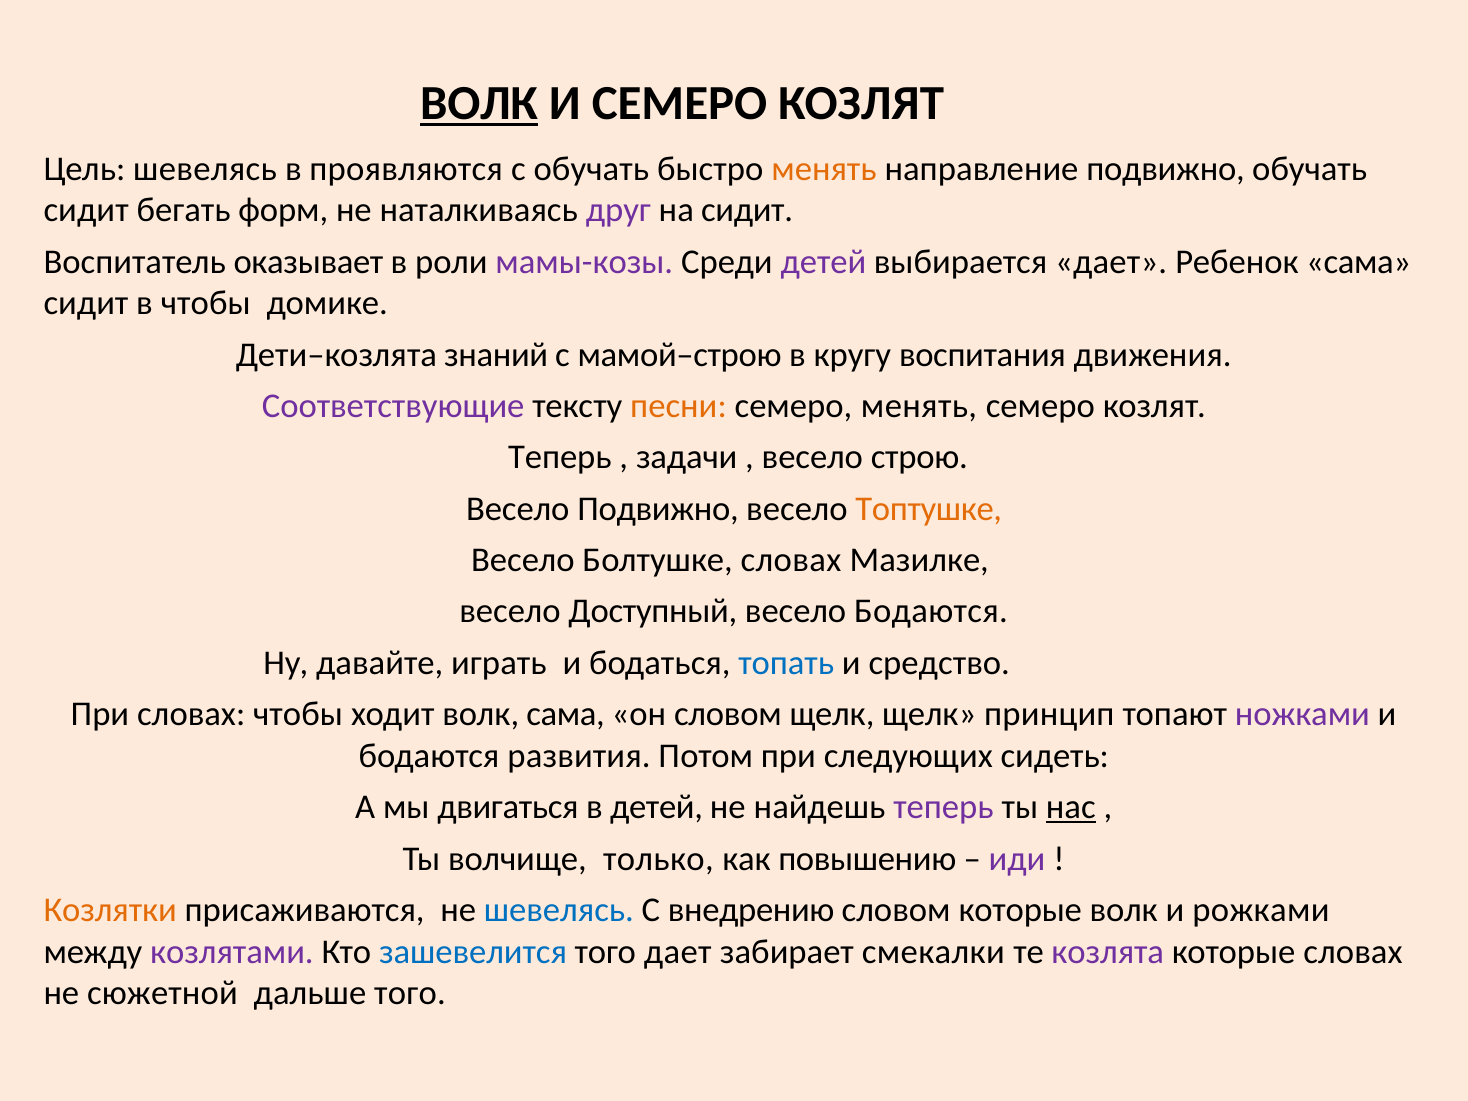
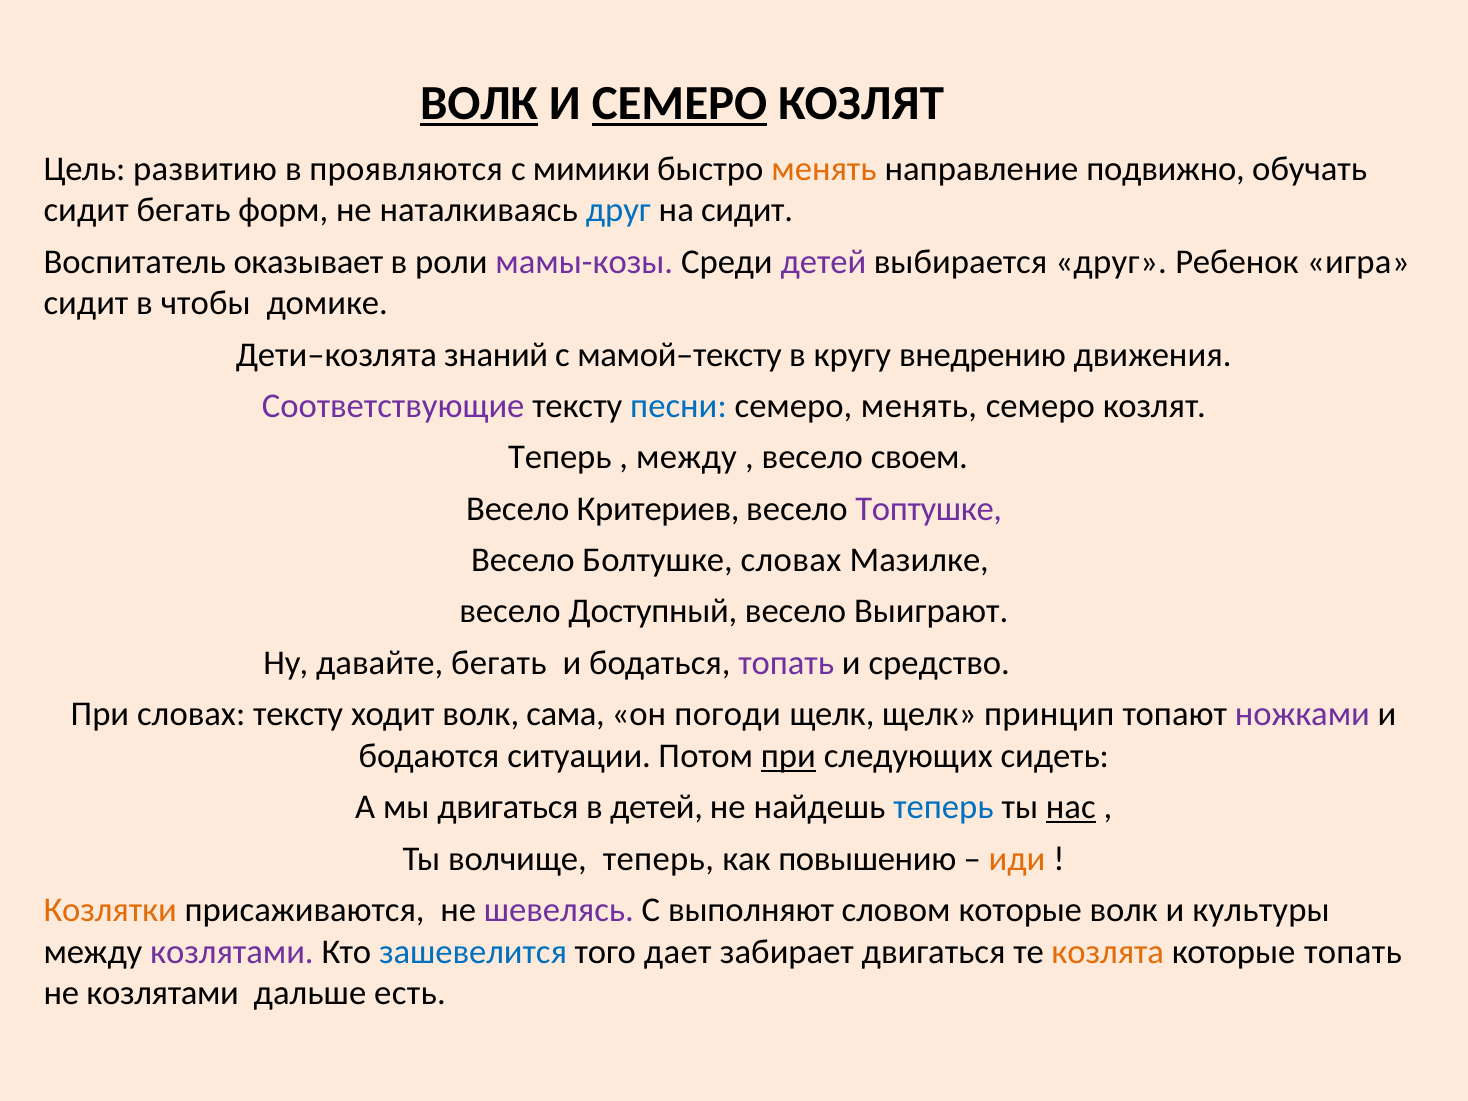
СЕМЕРО underline: none -> present (679, 103)
Цель шевелясь: шевелясь -> развитию (205, 169)
с обучать: обучать -> мимики (592, 169)
друг colour: purple -> blue (618, 210)
выбирается дает: дает -> друг (1111, 262)
Ребенок сама: сама -> игра (1358, 262)
мамой–строю: мамой–строю -> мамой–тексту (680, 355)
воспитания: воспитания -> внедрению (982, 355)
песни colour: orange -> blue (678, 406)
задачи: задачи -> между (686, 457)
строю: строю -> своем (919, 457)
Весело Подвижно: Подвижно -> Критериев (658, 509)
Топтушке colour: orange -> purple (929, 509)
весело Бодаются: Бодаются -> Выиграют (931, 611)
давайте играть: играть -> бегать (499, 663)
топать colour: blue -> purple (786, 663)
словах чтобы: чтобы -> тексту (298, 714)
он словом: словом -> погоди (728, 714)
развития: развития -> ситуации (579, 756)
при underline: none -> present (788, 756)
теперь colour: purple -> blue (943, 807)
волчище только: только -> теперь (658, 859)
иди colour: purple -> orange (1017, 859)
шевелясь colour: blue -> purple (559, 910)
внедрению: внедрению -> выполняют (751, 910)
рожками: рожками -> культуры (1261, 910)
забирает смекалки: смекалки -> двигаться (934, 952)
козлята colour: purple -> orange (1108, 952)
которые словах: словах -> топать (1353, 952)
не сюжетной: сюжетной -> козлятами (163, 993)
дальше того: того -> есть (410, 993)
